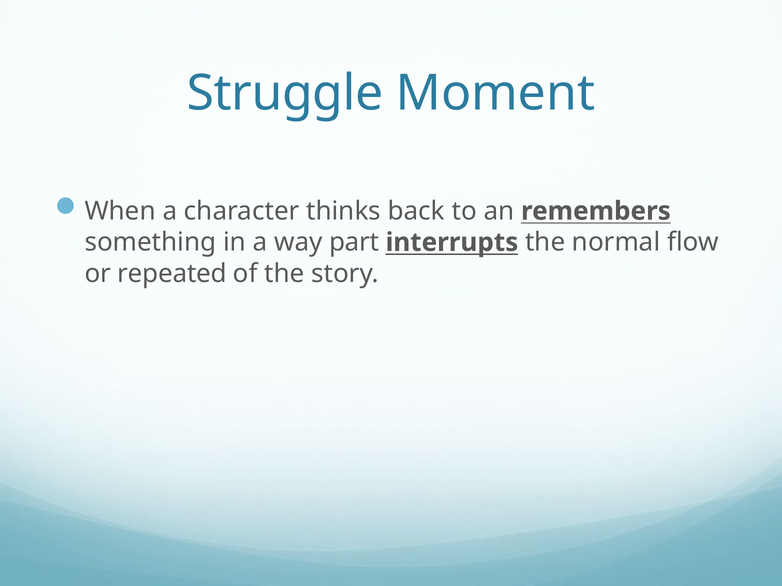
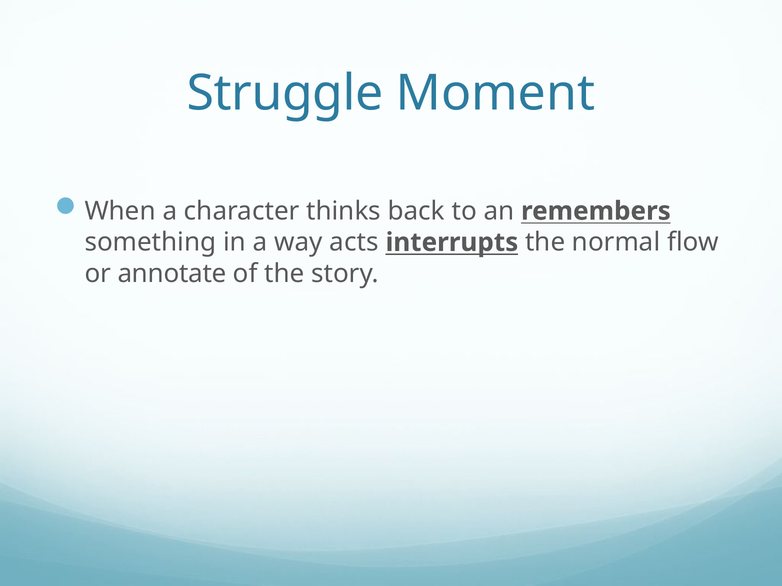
part: part -> acts (354, 243)
repeated: repeated -> annotate (172, 274)
